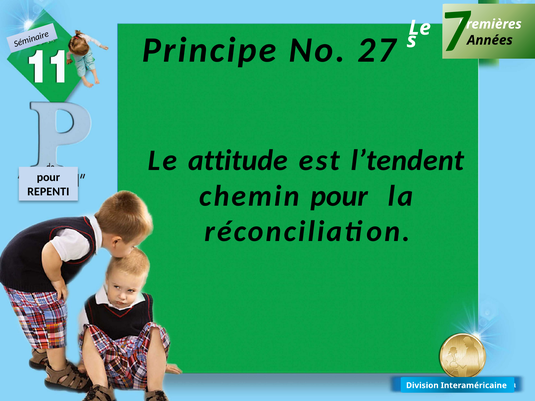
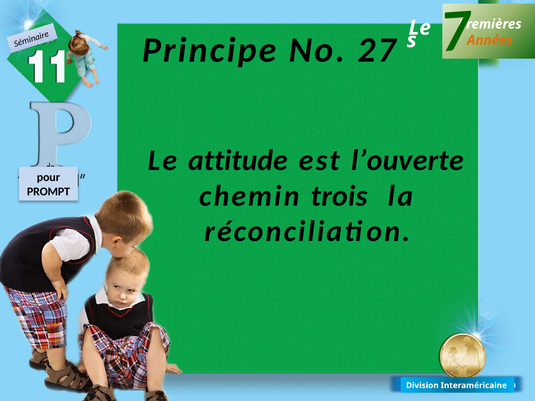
Années colour: black -> orange (490, 40)
l’tendent: l’tendent -> l’ouverte (407, 160)
chemin pour: pour -> trois (339, 196)
REPENTI: REPENTI -> PROMPT (48, 192)
